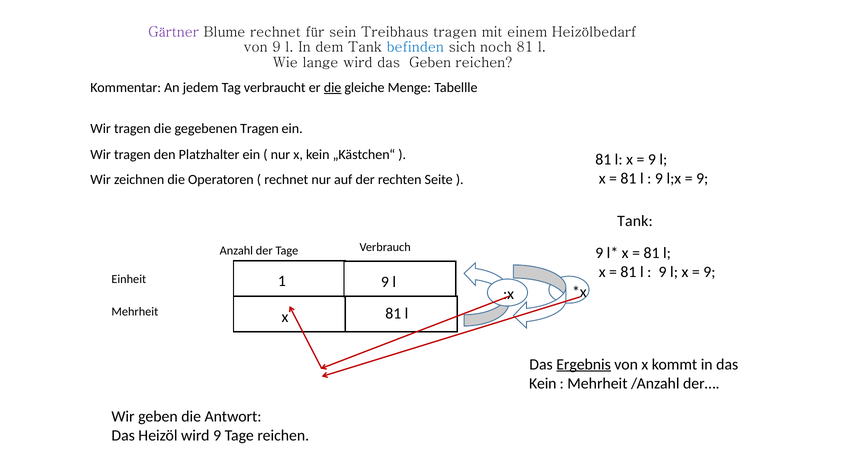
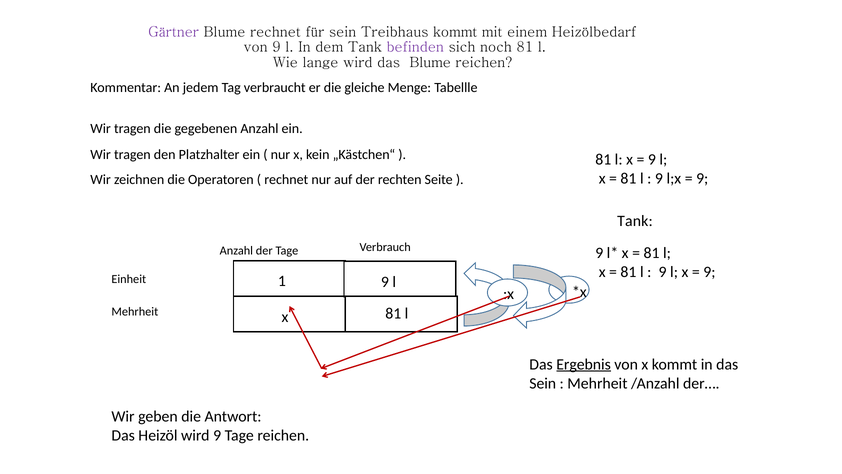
Treibhaus tragen: tragen -> kommt (455, 32)
befinden colour: blue -> purple (415, 47)
das Geben: Geben -> Blume (430, 62)
die underline: present -> none (333, 87)
gegebenen Tragen: Tragen -> Anzahl (259, 128)
Kein: Kein -> Sein (543, 383)
